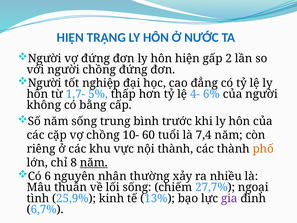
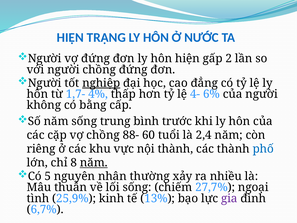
nghiệp underline: none -> present (101, 83)
5%: 5% -> 4% (98, 94)
10-: 10- -> 88- (131, 135)
7,4: 7,4 -> 2,4 (204, 135)
phố colour: orange -> blue (263, 149)
6: 6 -> 5 (48, 176)
